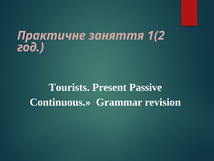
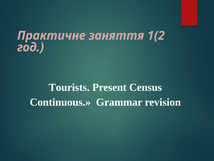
Passive: Passive -> Census (146, 87)
